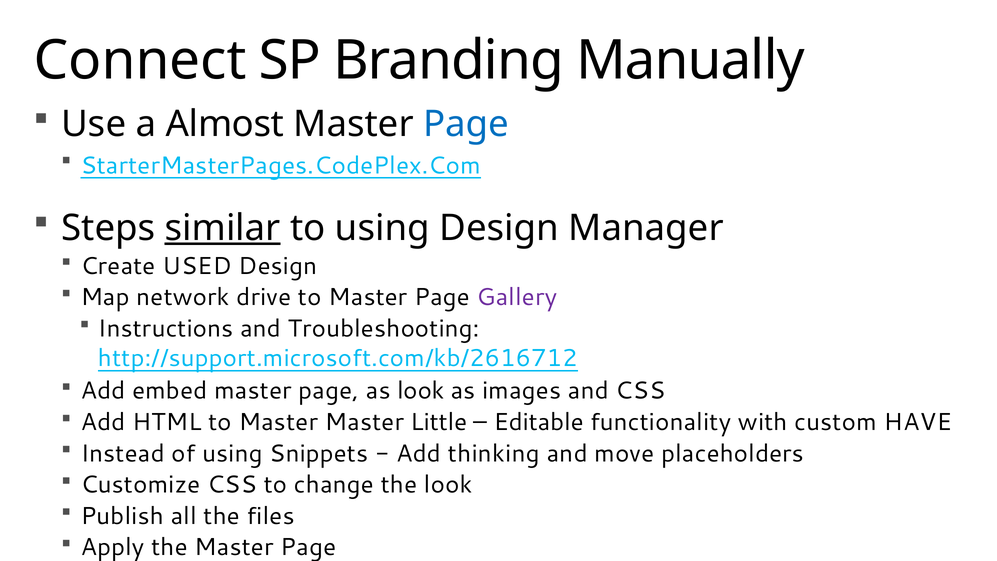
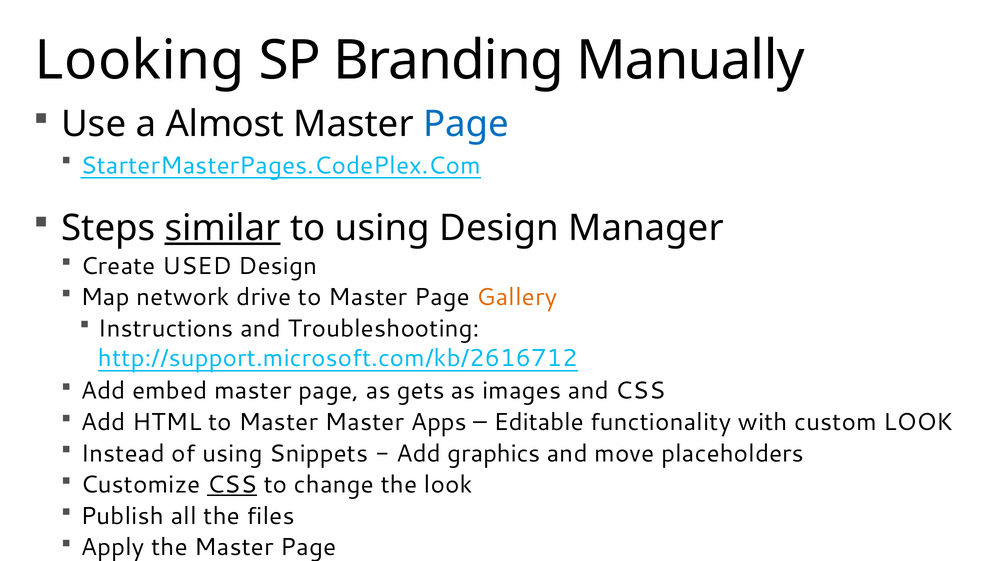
Connect: Connect -> Looking (140, 60)
Gallery colour: purple -> orange (517, 297)
as look: look -> gets (421, 391)
Little: Little -> Apps (439, 422)
custom HAVE: HAVE -> LOOK (918, 422)
thinking: thinking -> graphics (494, 453)
CSS underline: none -> present (232, 484)
